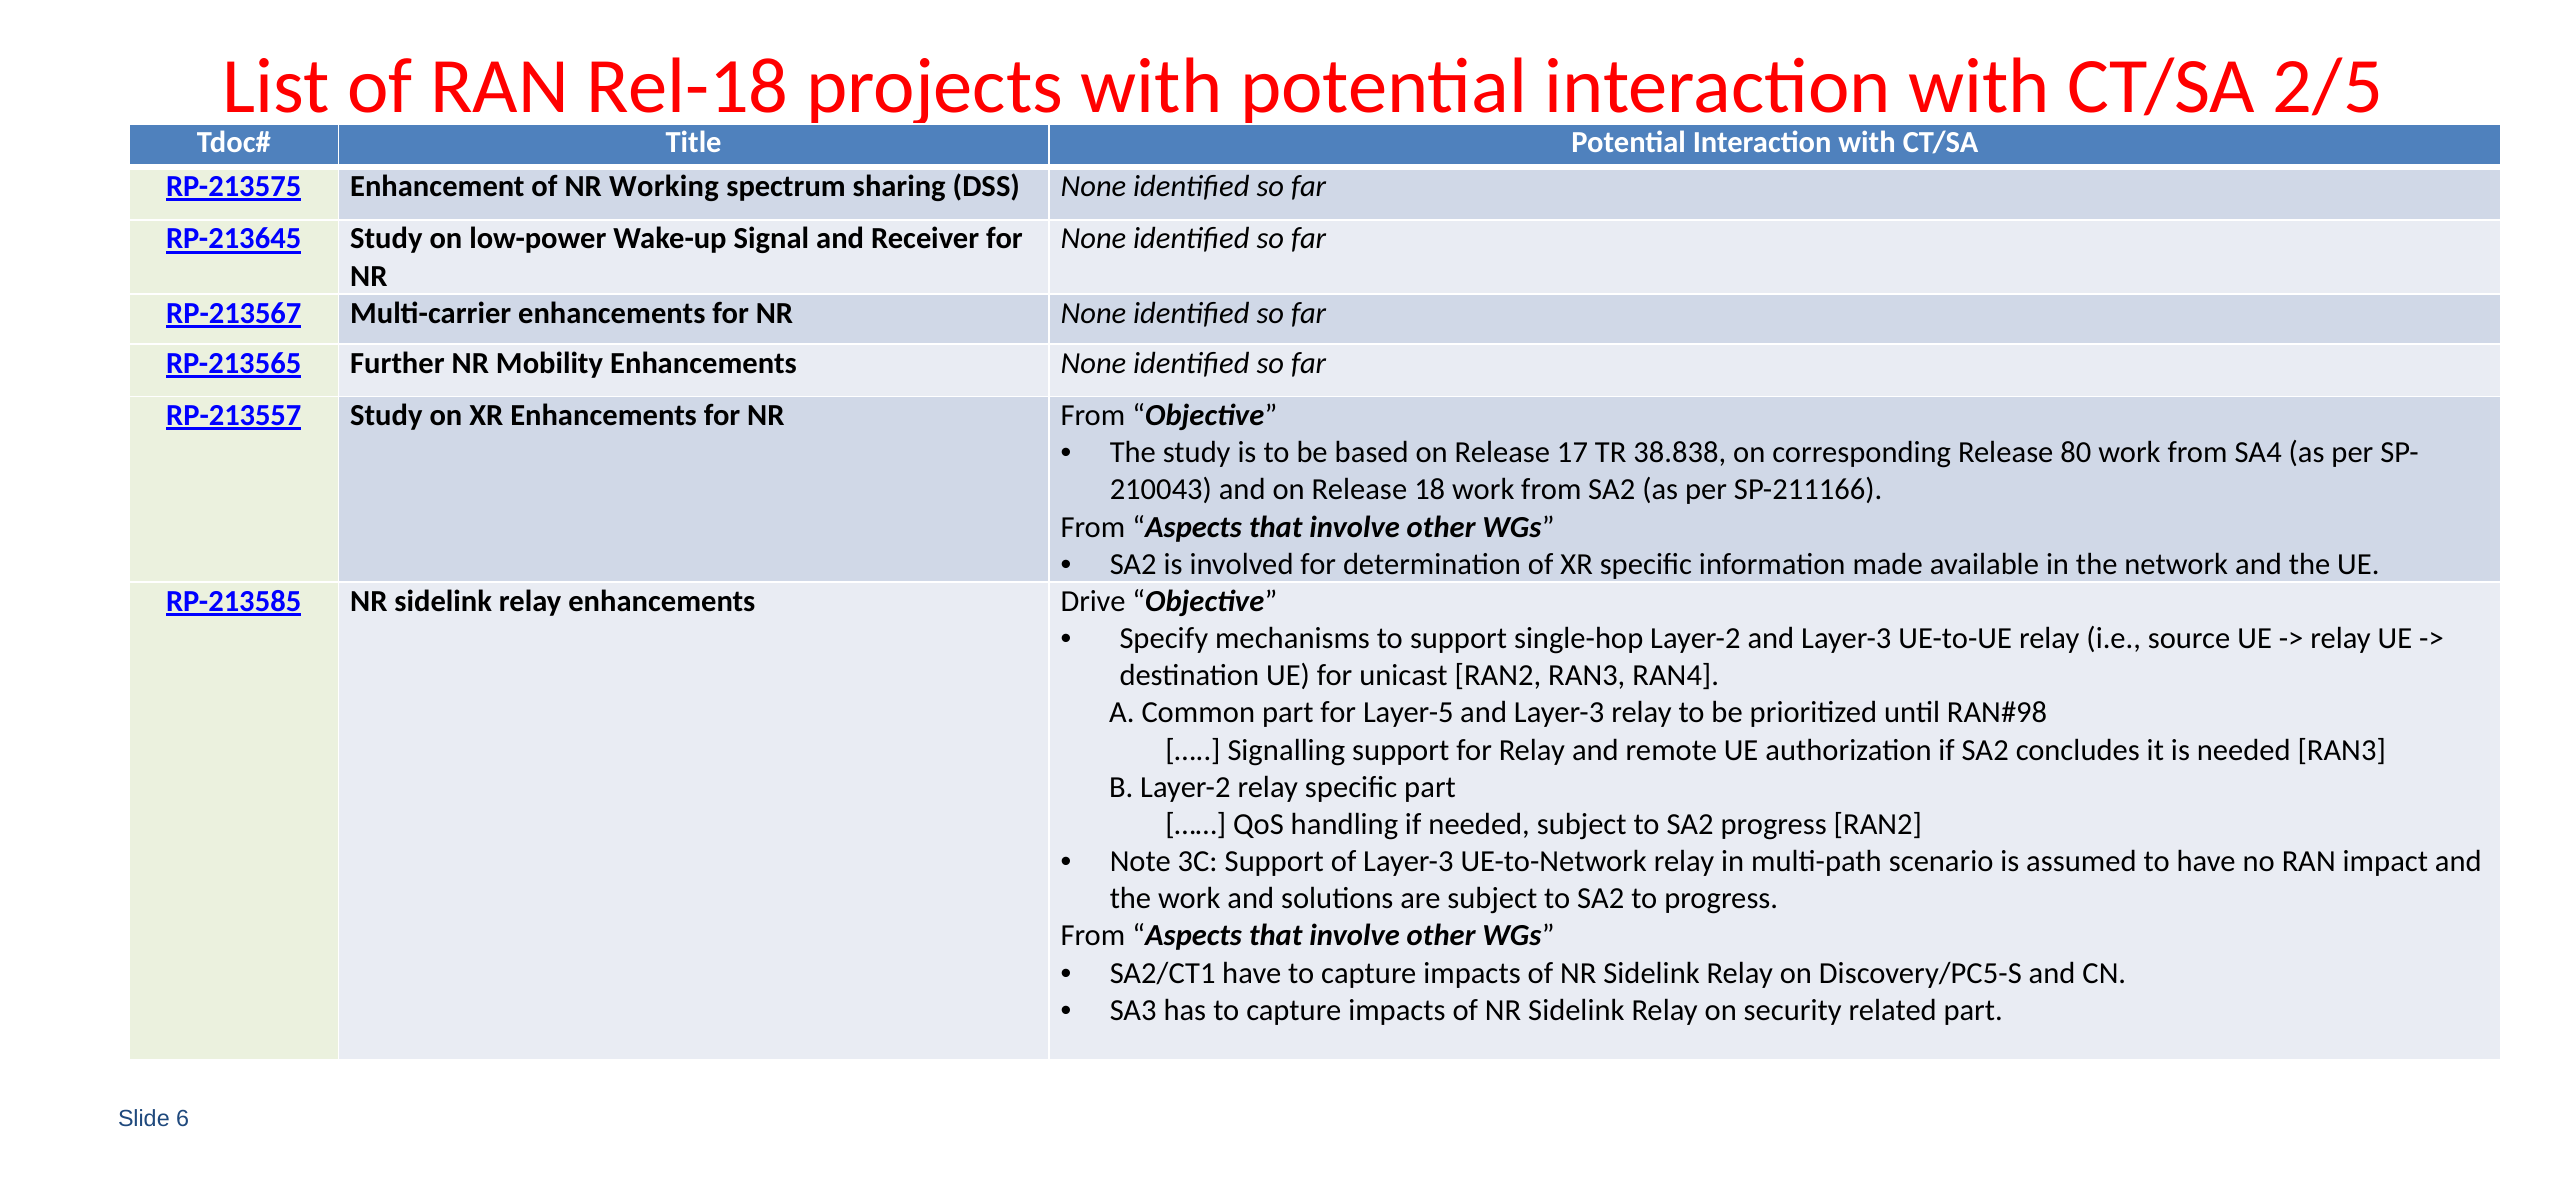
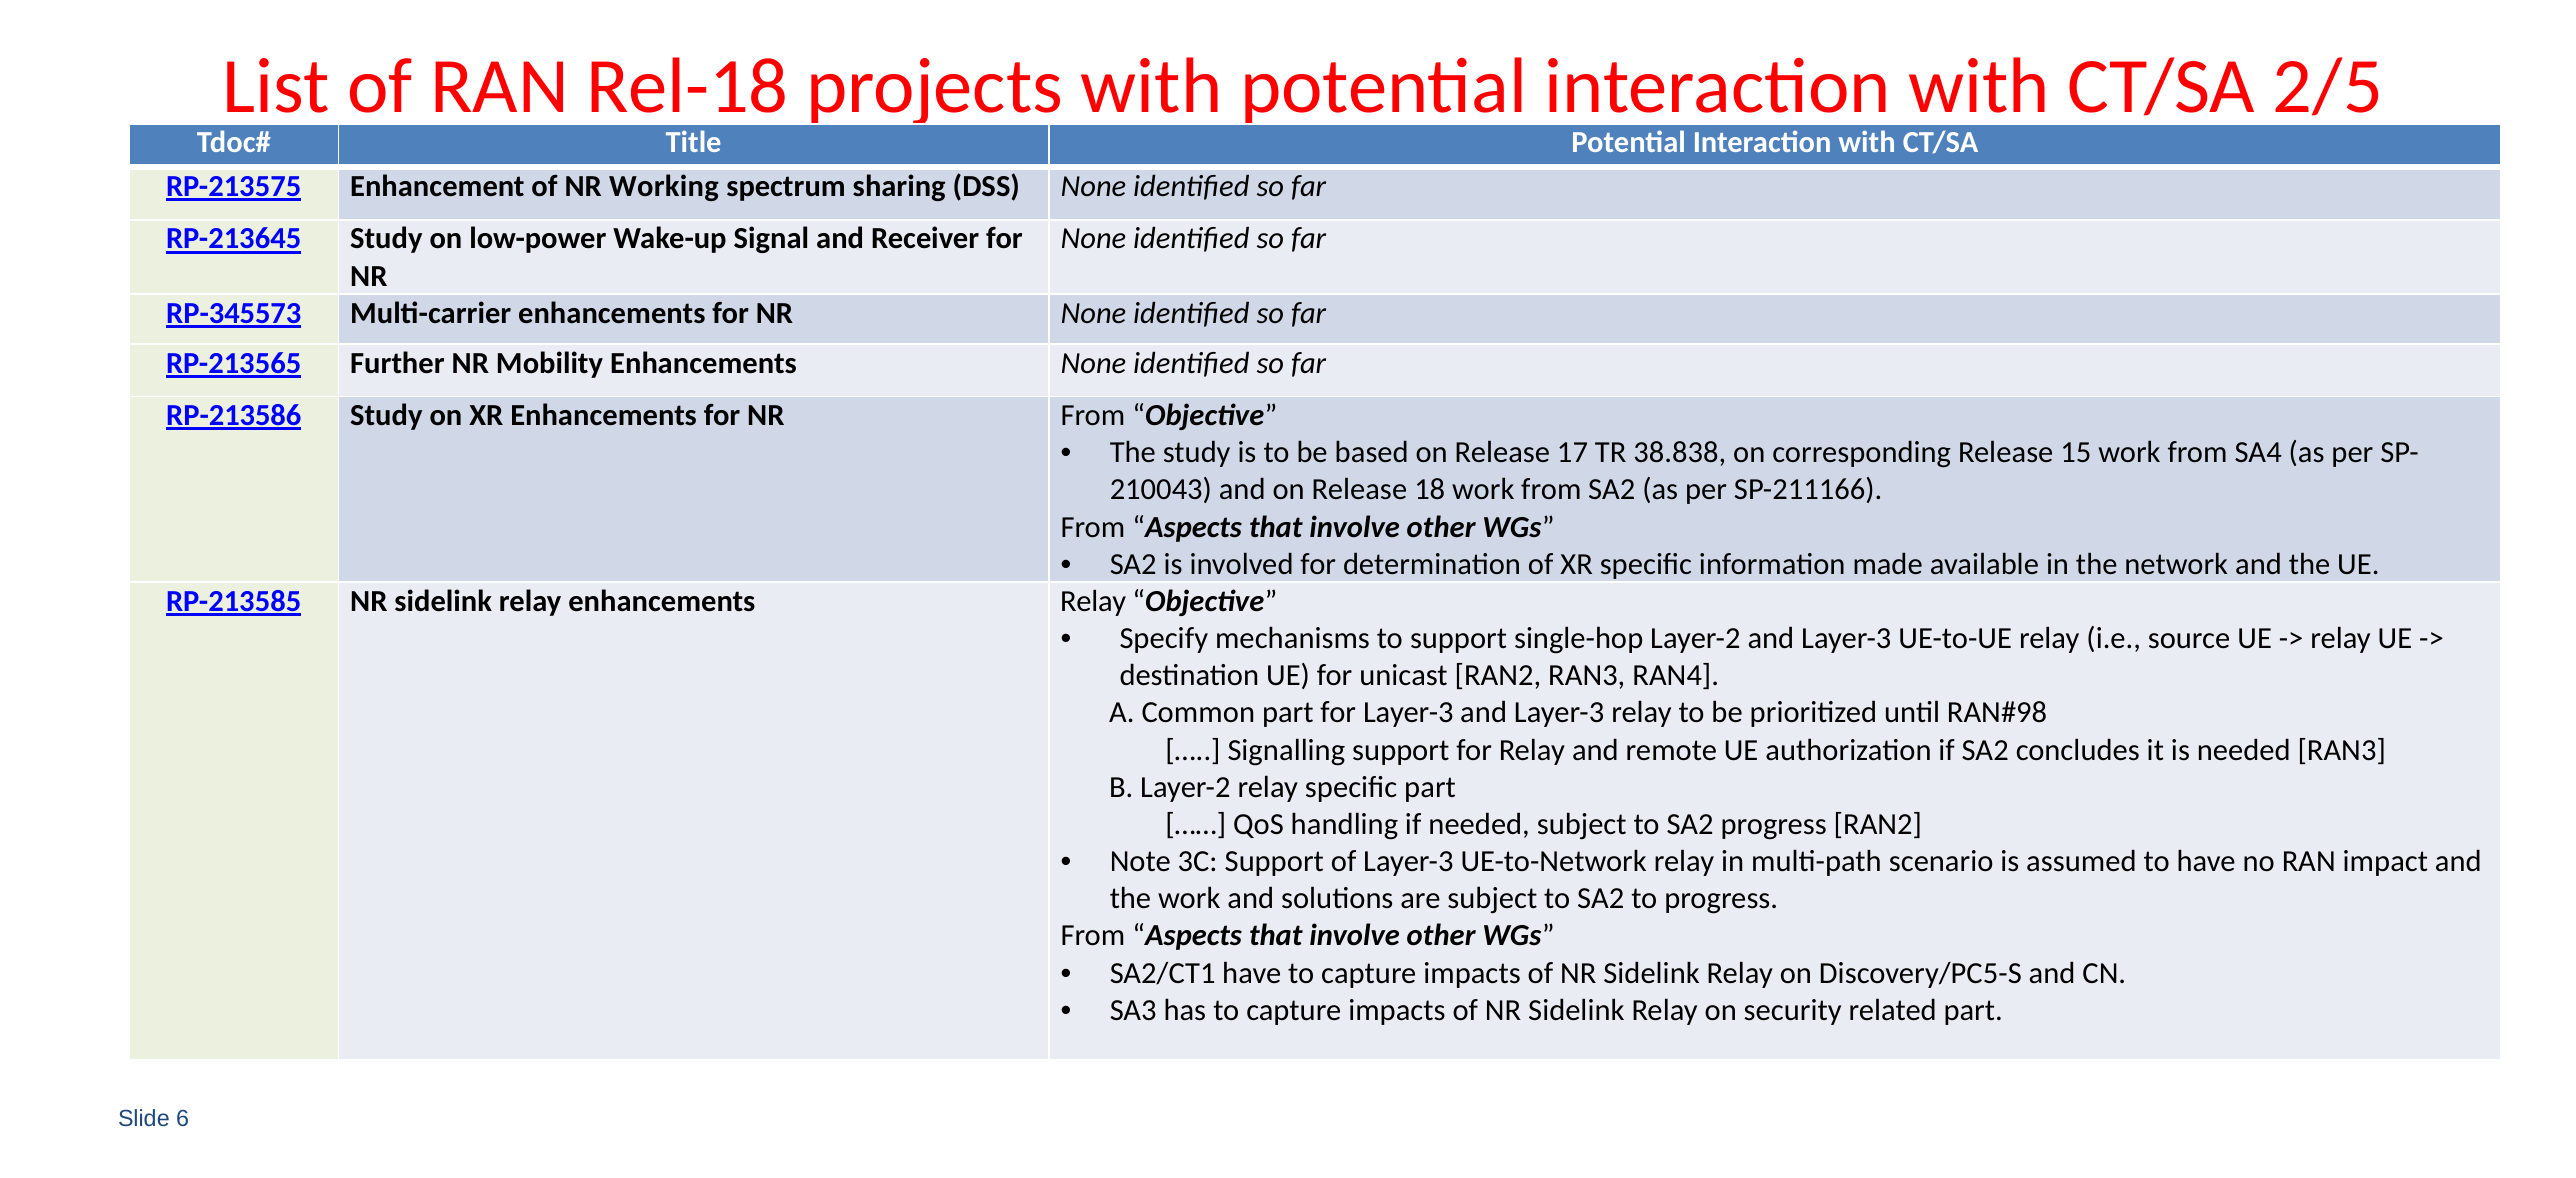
RP-213567: RP-213567 -> RP-345573 (234, 313)
RP-213557: RP-213557 -> RP-213586 (234, 416)
80: 80 -> 15 (2076, 453)
enhancements Drive: Drive -> Relay (1093, 601)
for Layer-5: Layer-5 -> Layer-3 (1408, 713)
